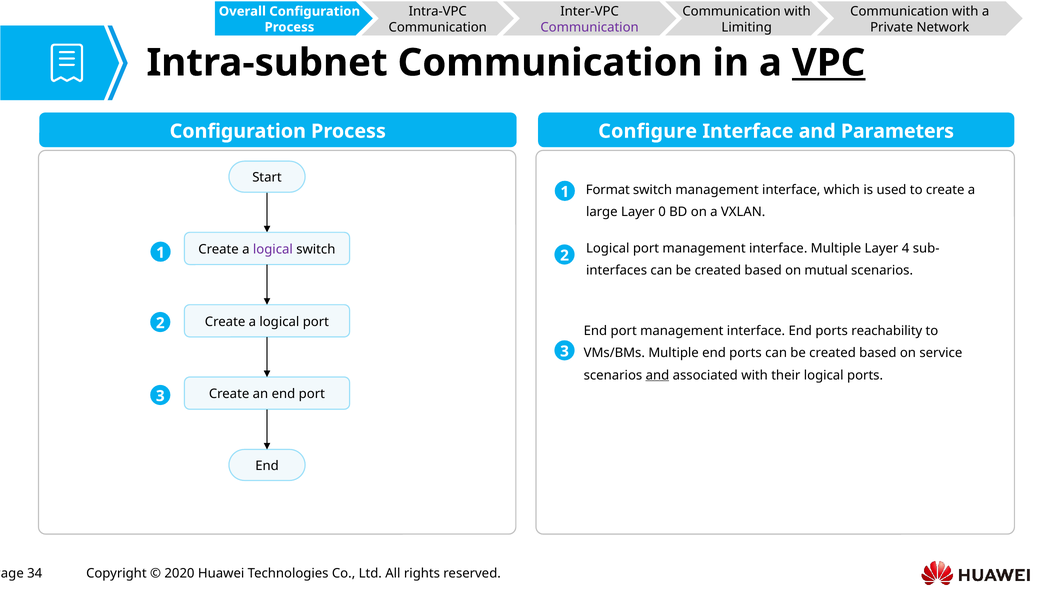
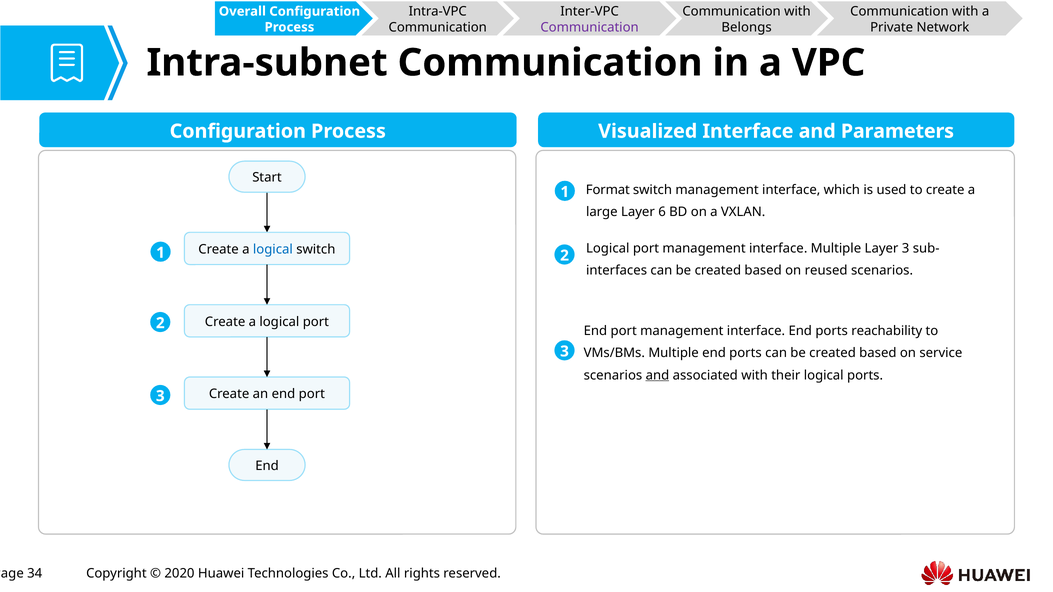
Limiting: Limiting -> Belongs (747, 27)
VPC underline: present -> none (829, 63)
Configure: Configure -> Visualized (648, 131)
0: 0 -> 6 (662, 212)
Layer 4: 4 -> 3 (906, 249)
logical colour: purple -> blue (273, 249)
mutual: mutual -> reused (826, 271)
